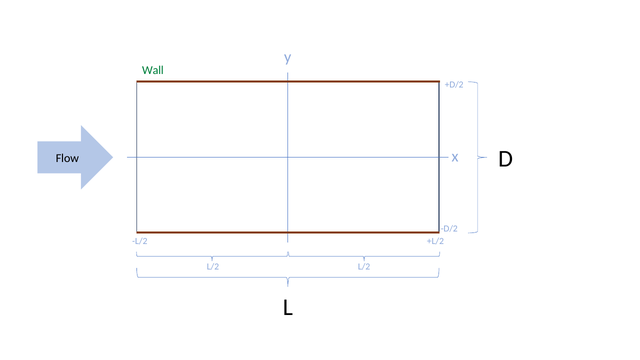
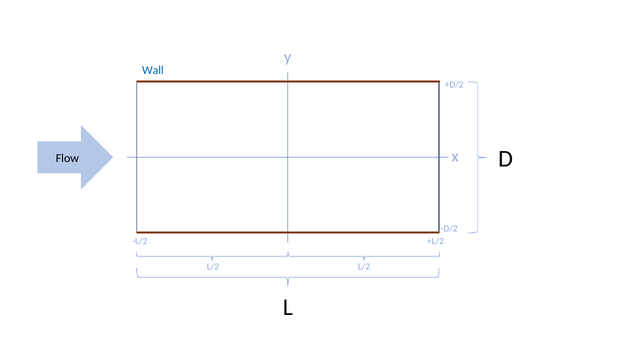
Wall colour: green -> blue (153, 70)
